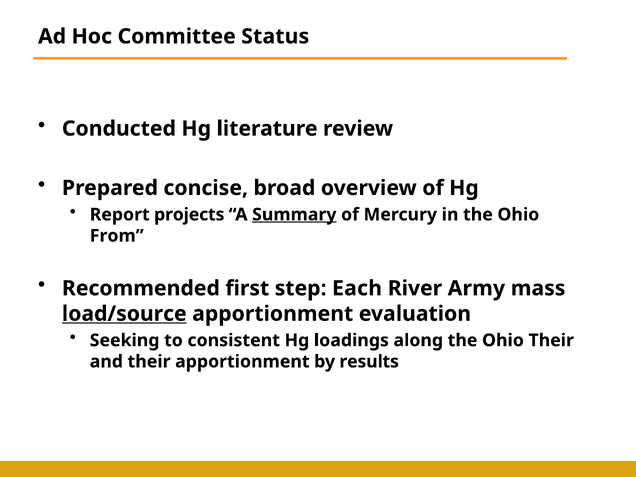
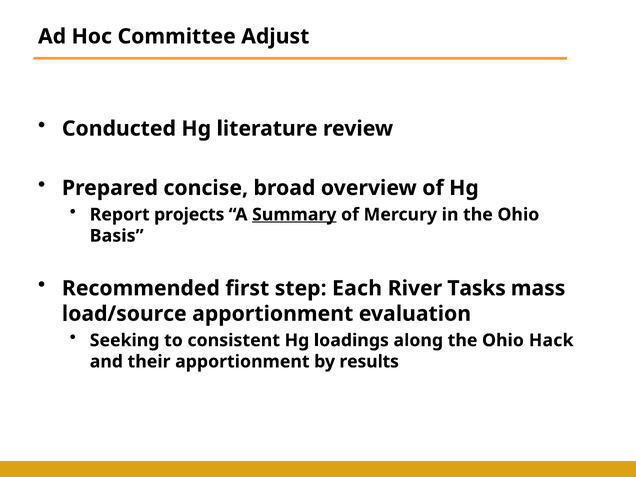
Status: Status -> Adjust (275, 36)
From: From -> Basis (117, 236)
Army: Army -> Tasks (477, 288)
load/source underline: present -> none (124, 314)
Ohio Their: Their -> Hack (551, 340)
